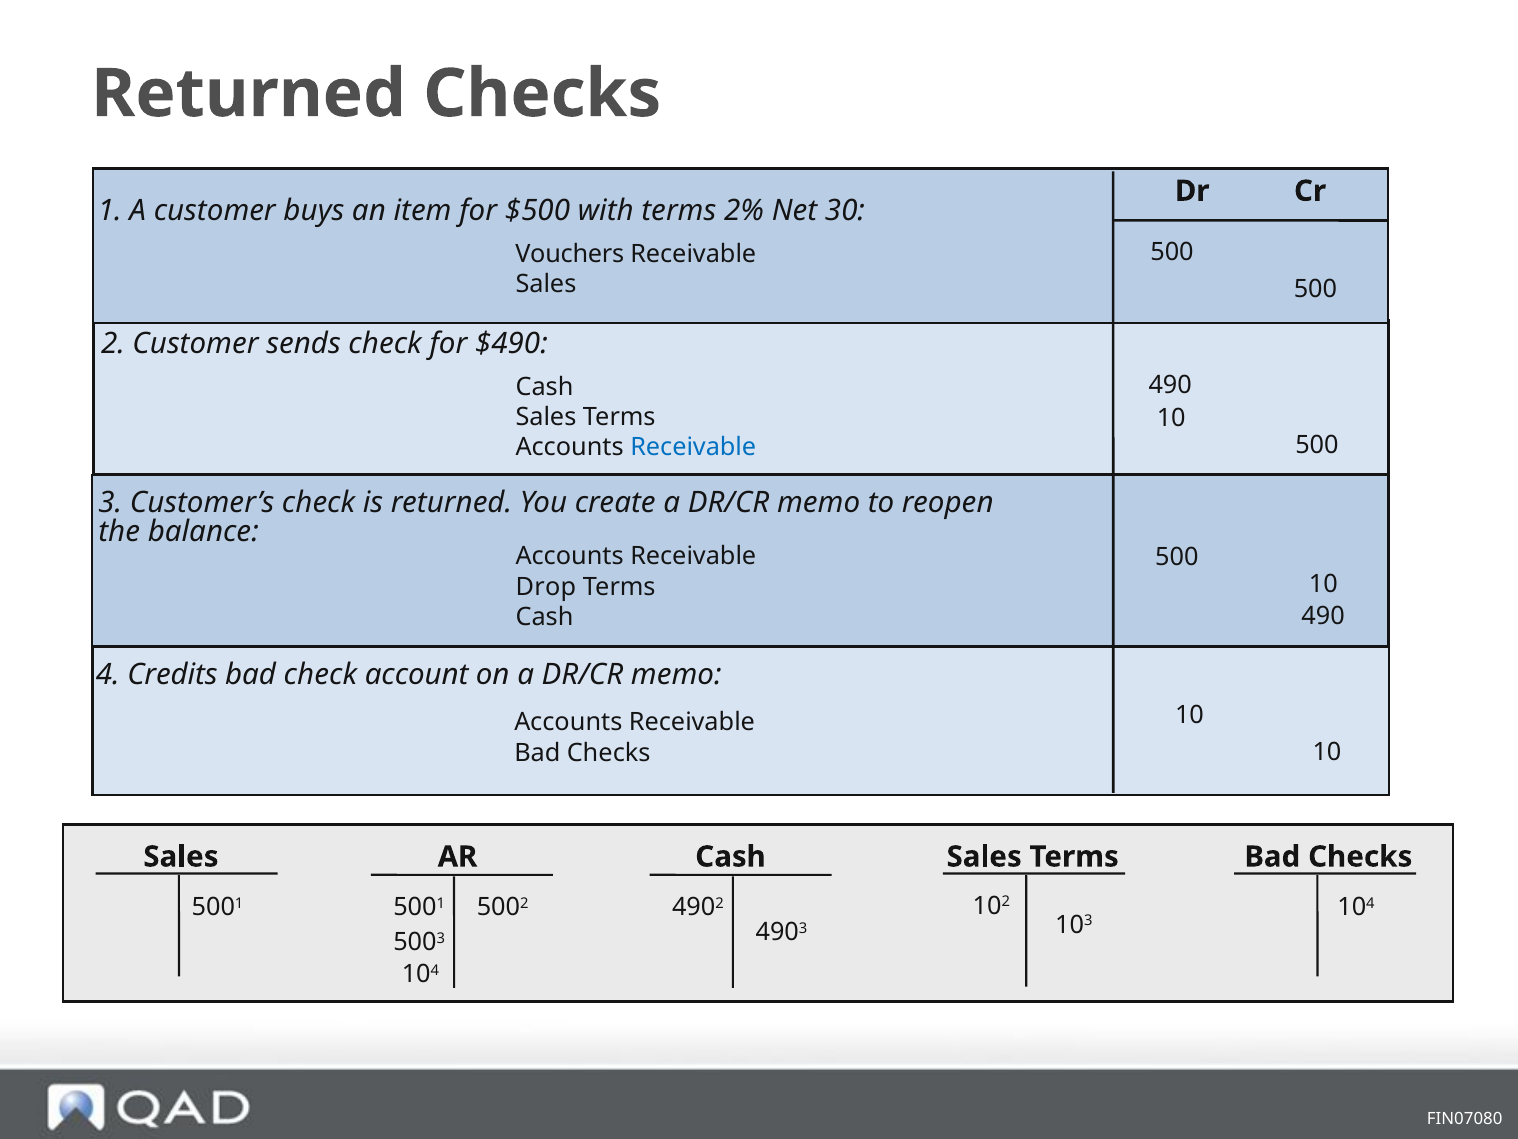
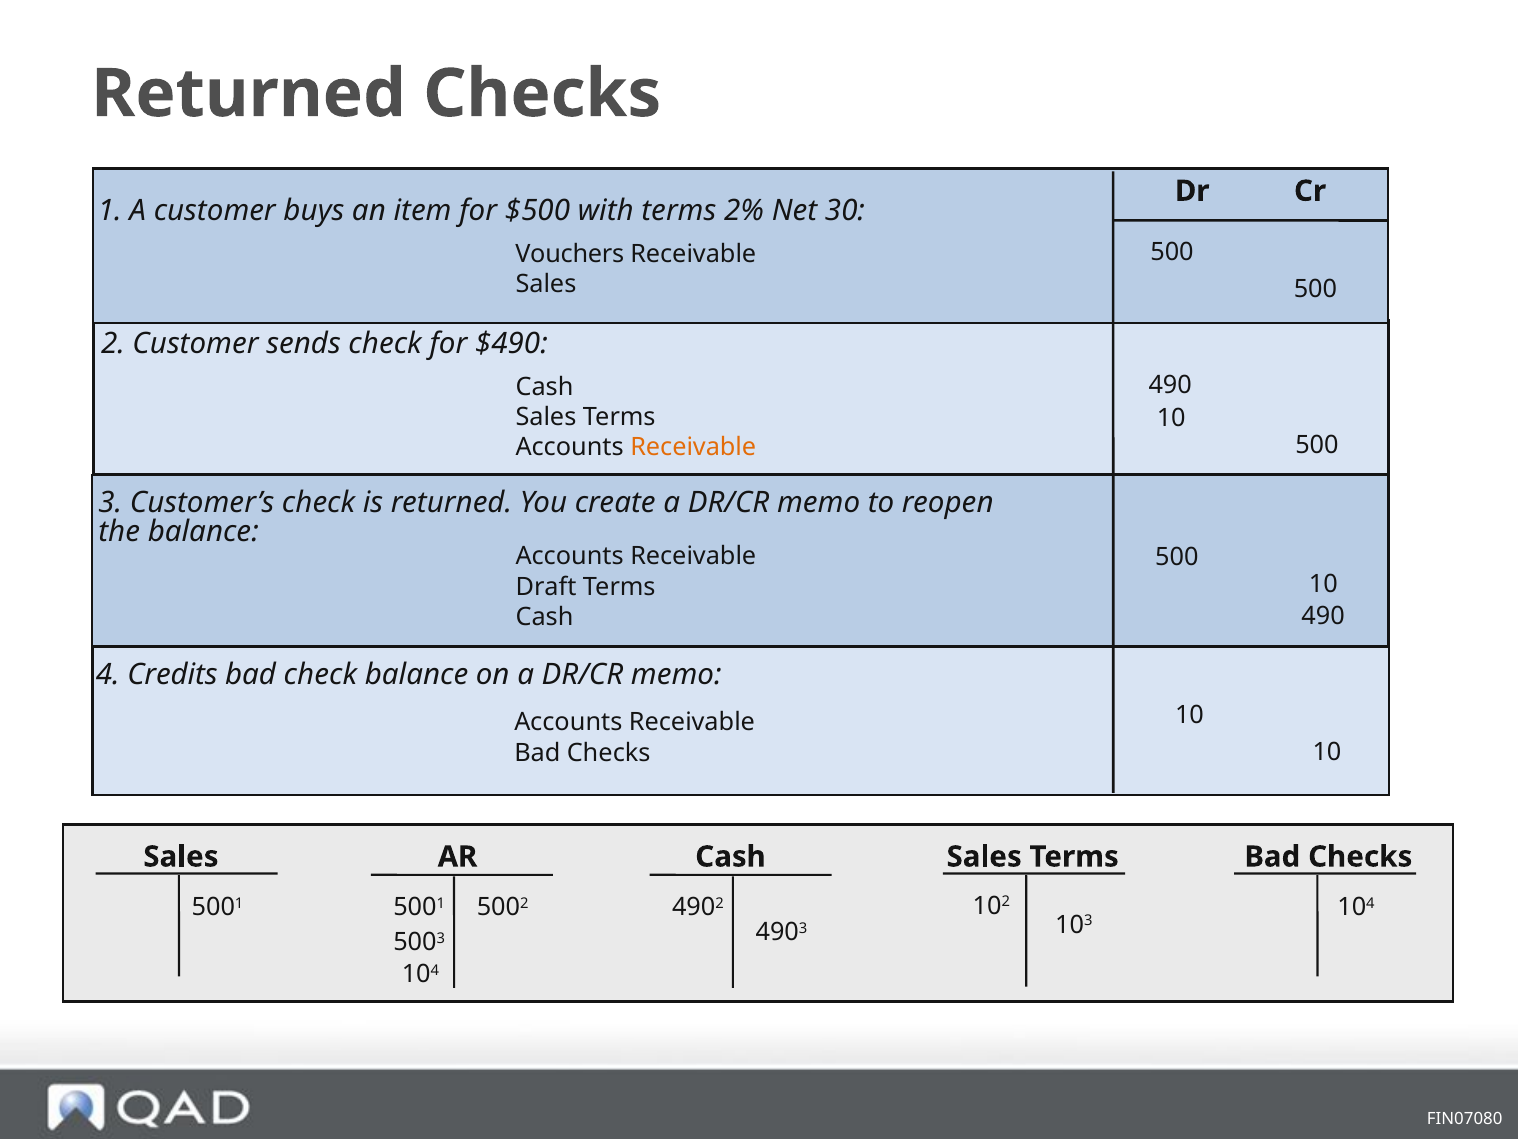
Receivable colour: blue -> orange (693, 447)
Drop: Drop -> Draft (546, 587)
check account: account -> balance (417, 674)
